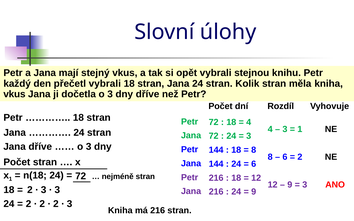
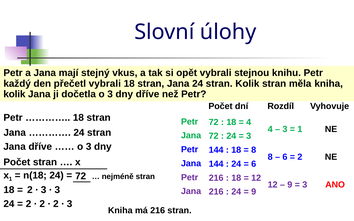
vkus: vkus -> kolik (14, 94)
